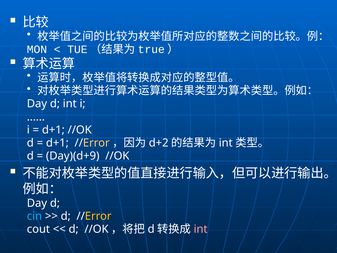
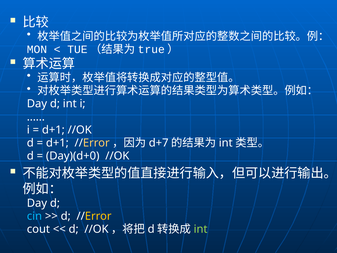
d+2: d+2 -> d+7 (159, 143)
Day)(d+9: Day)(d+9 -> Day)(d+0 (73, 156)
int colour: pink -> light green (201, 229)
